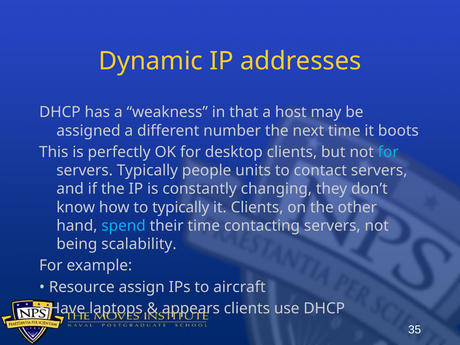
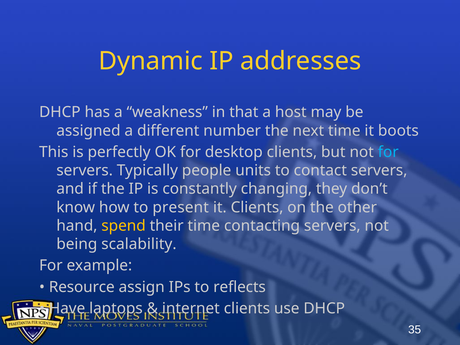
to typically: typically -> present (181, 207)
spend colour: light blue -> yellow (124, 226)
aircraft: aircraft -> reflects (240, 287)
appears: appears -> internet (191, 308)
